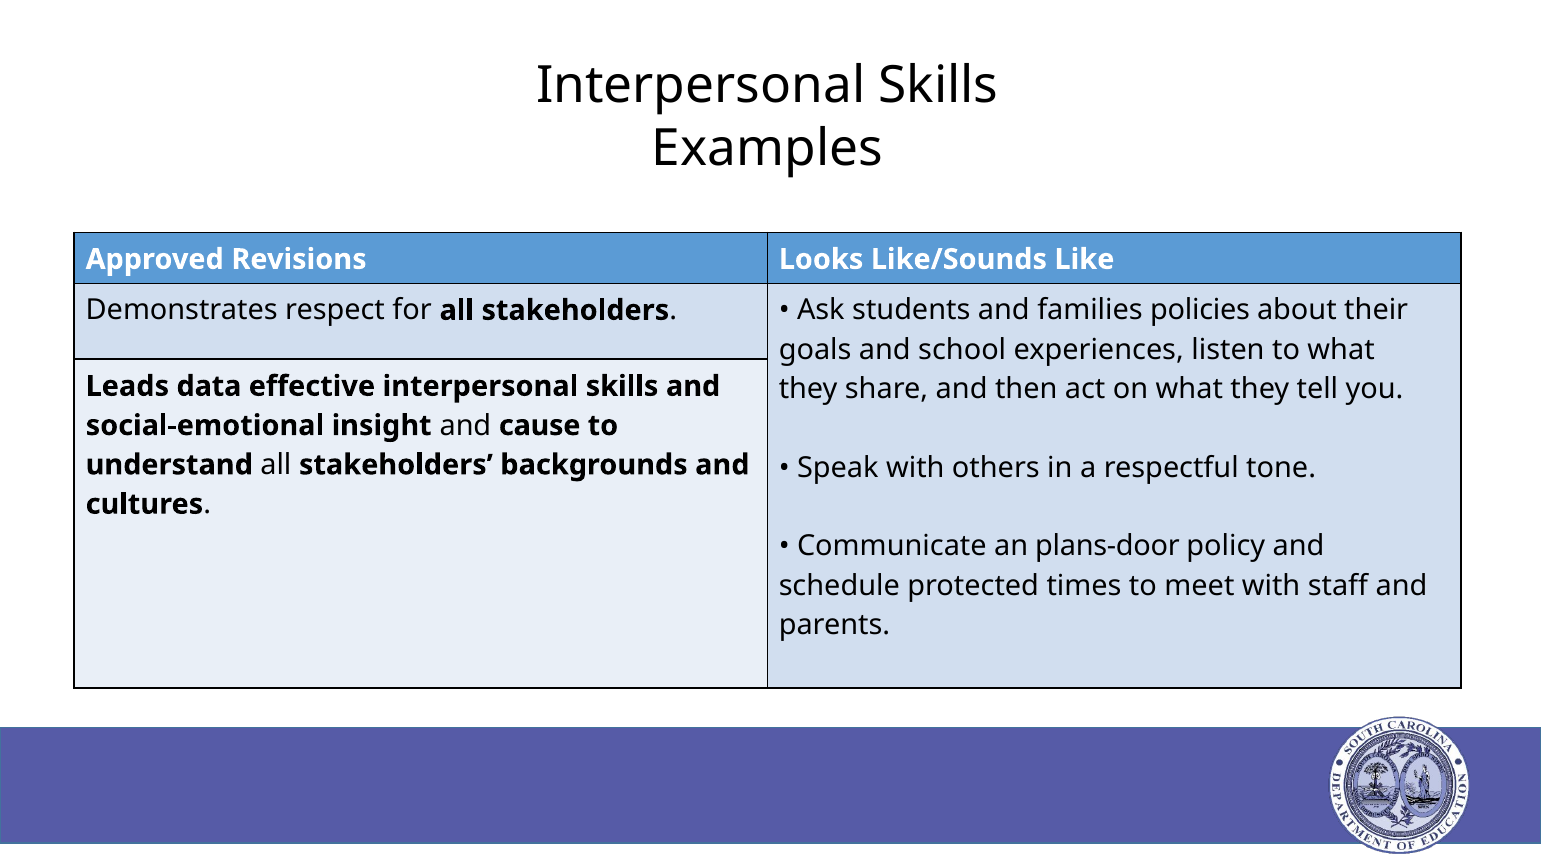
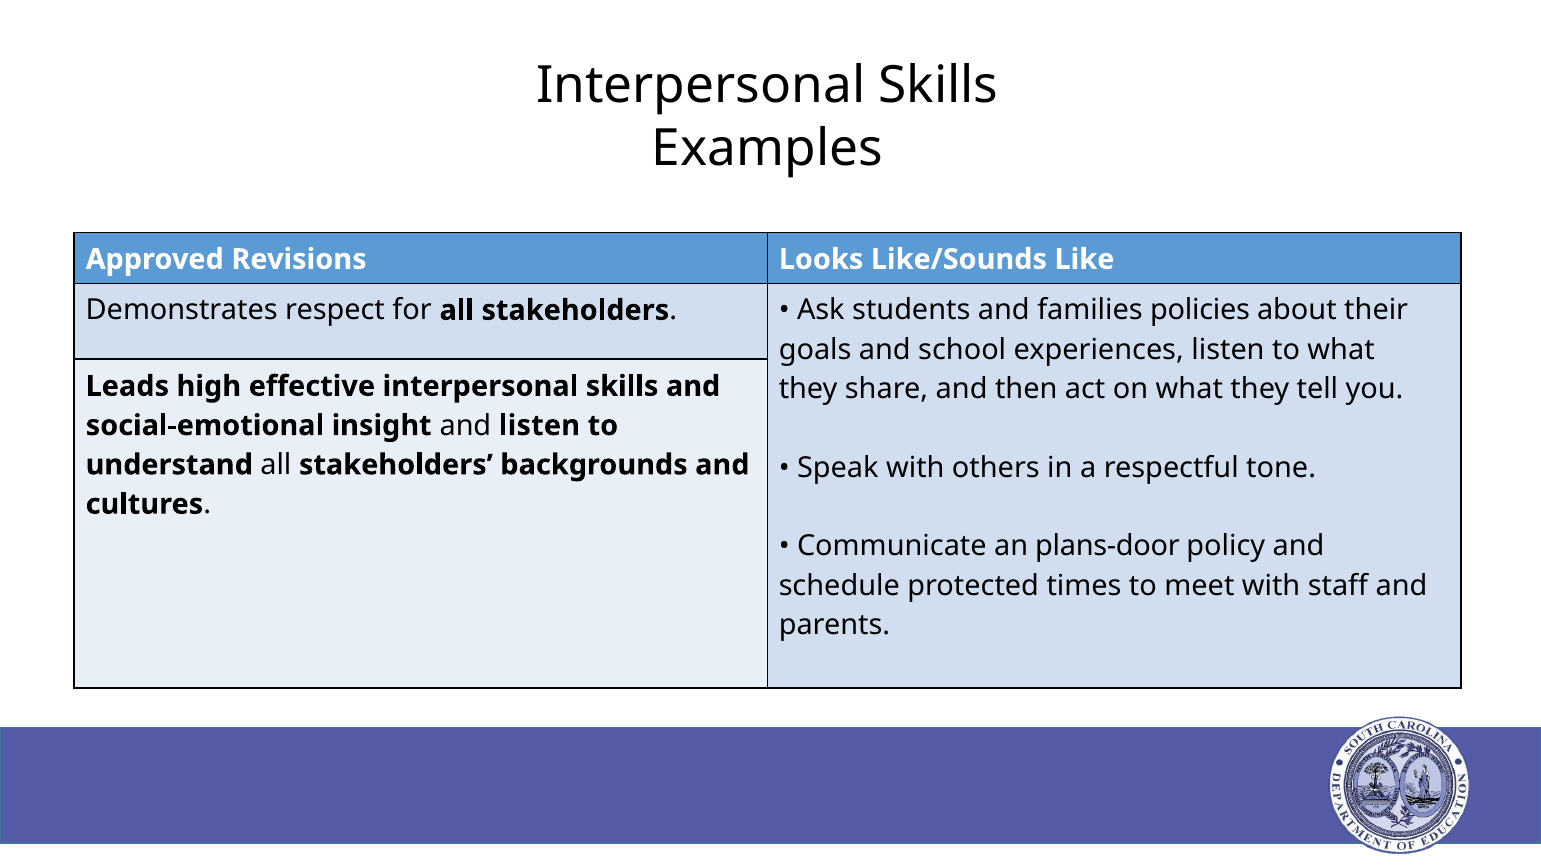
data: data -> high (209, 386)
and cause: cause -> listen (539, 425)
